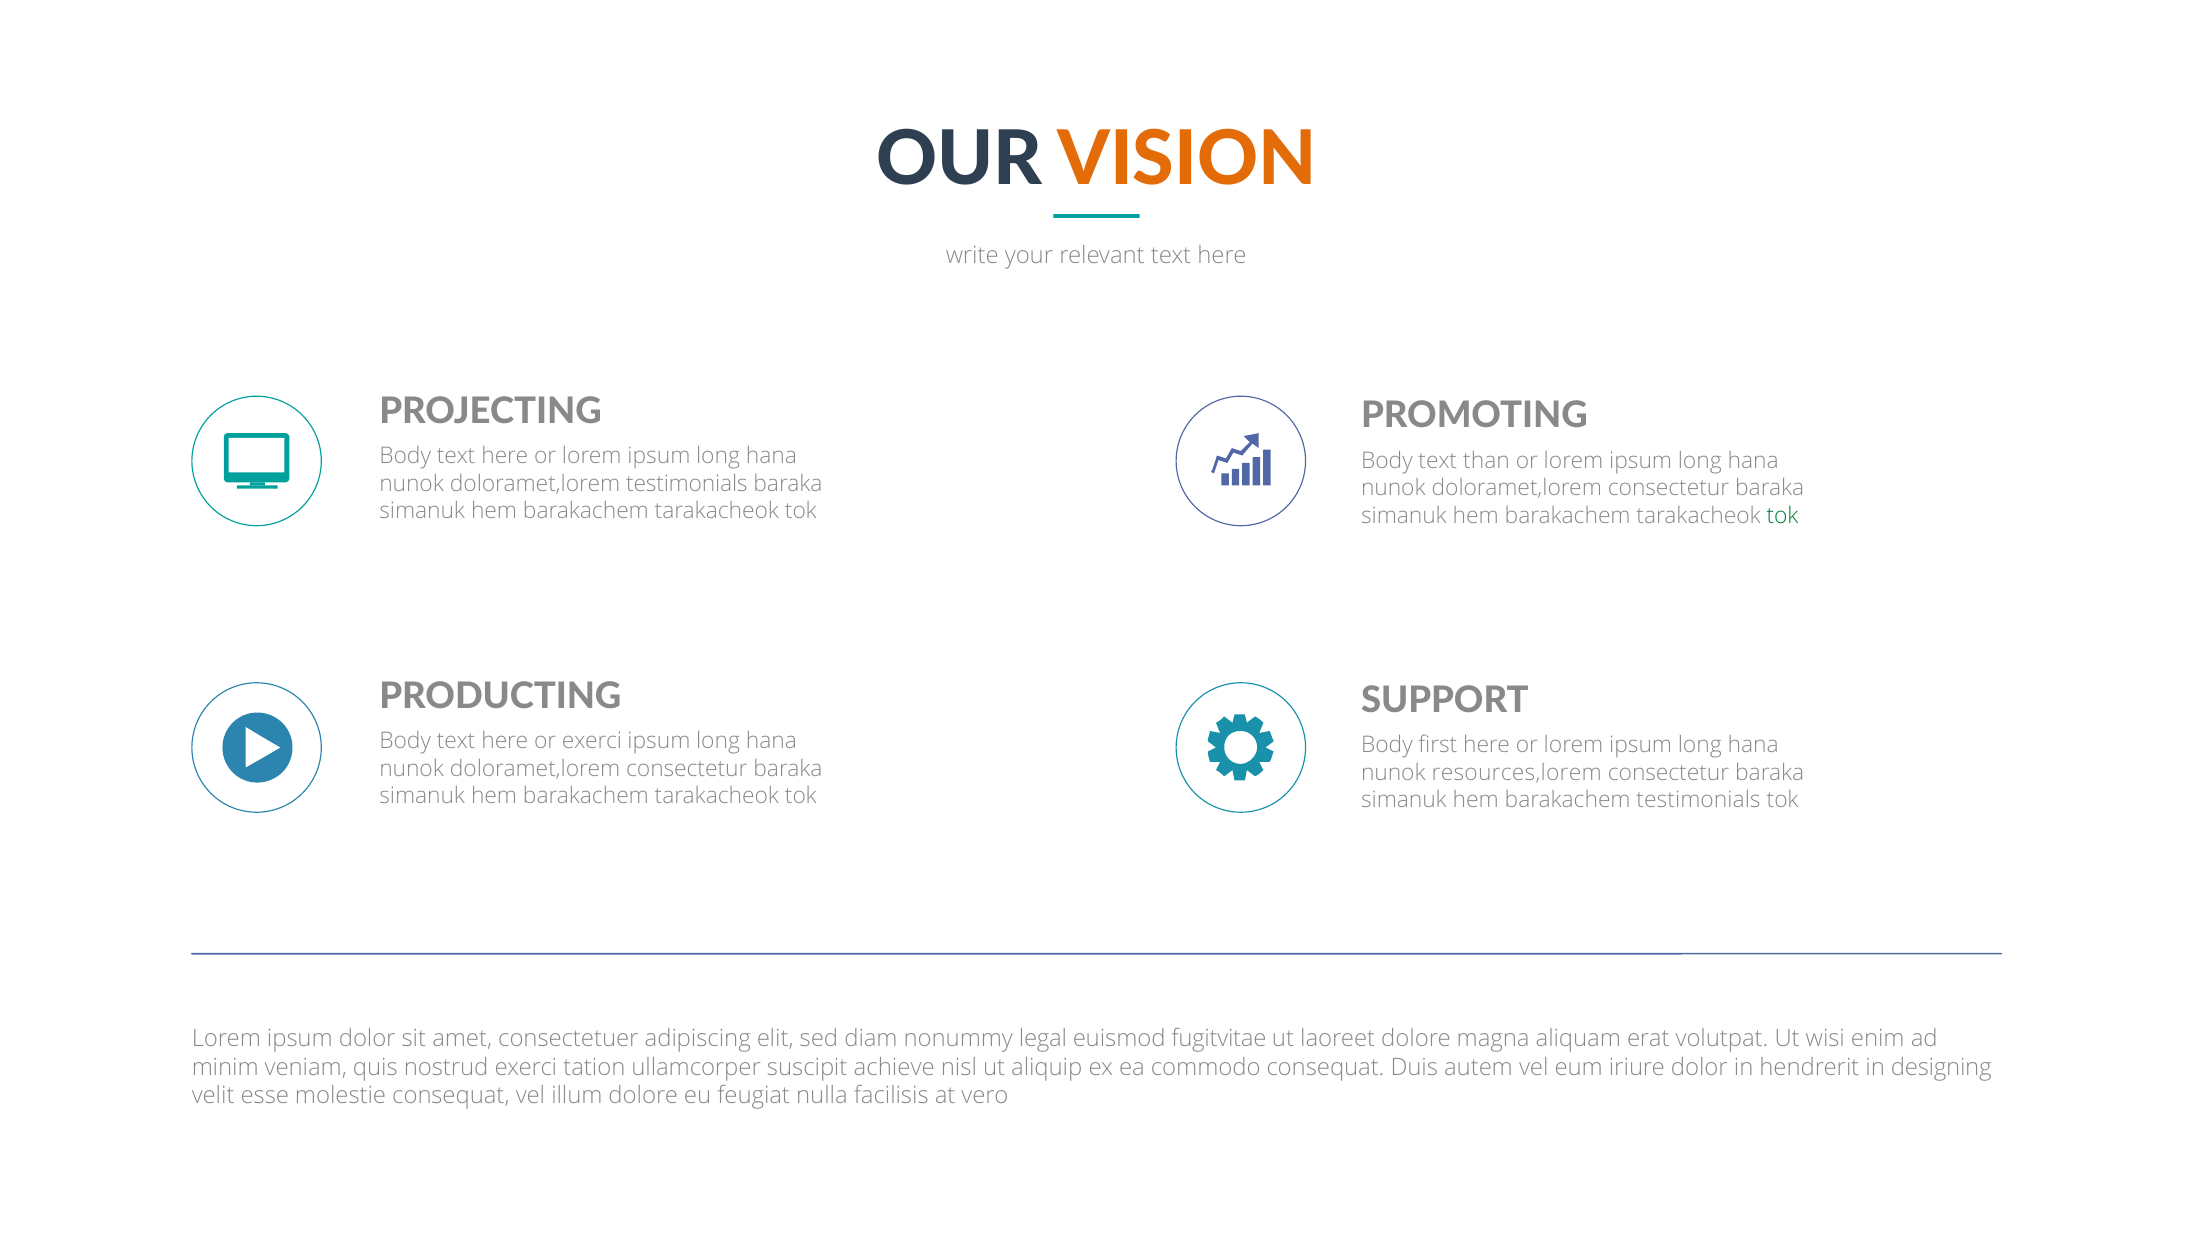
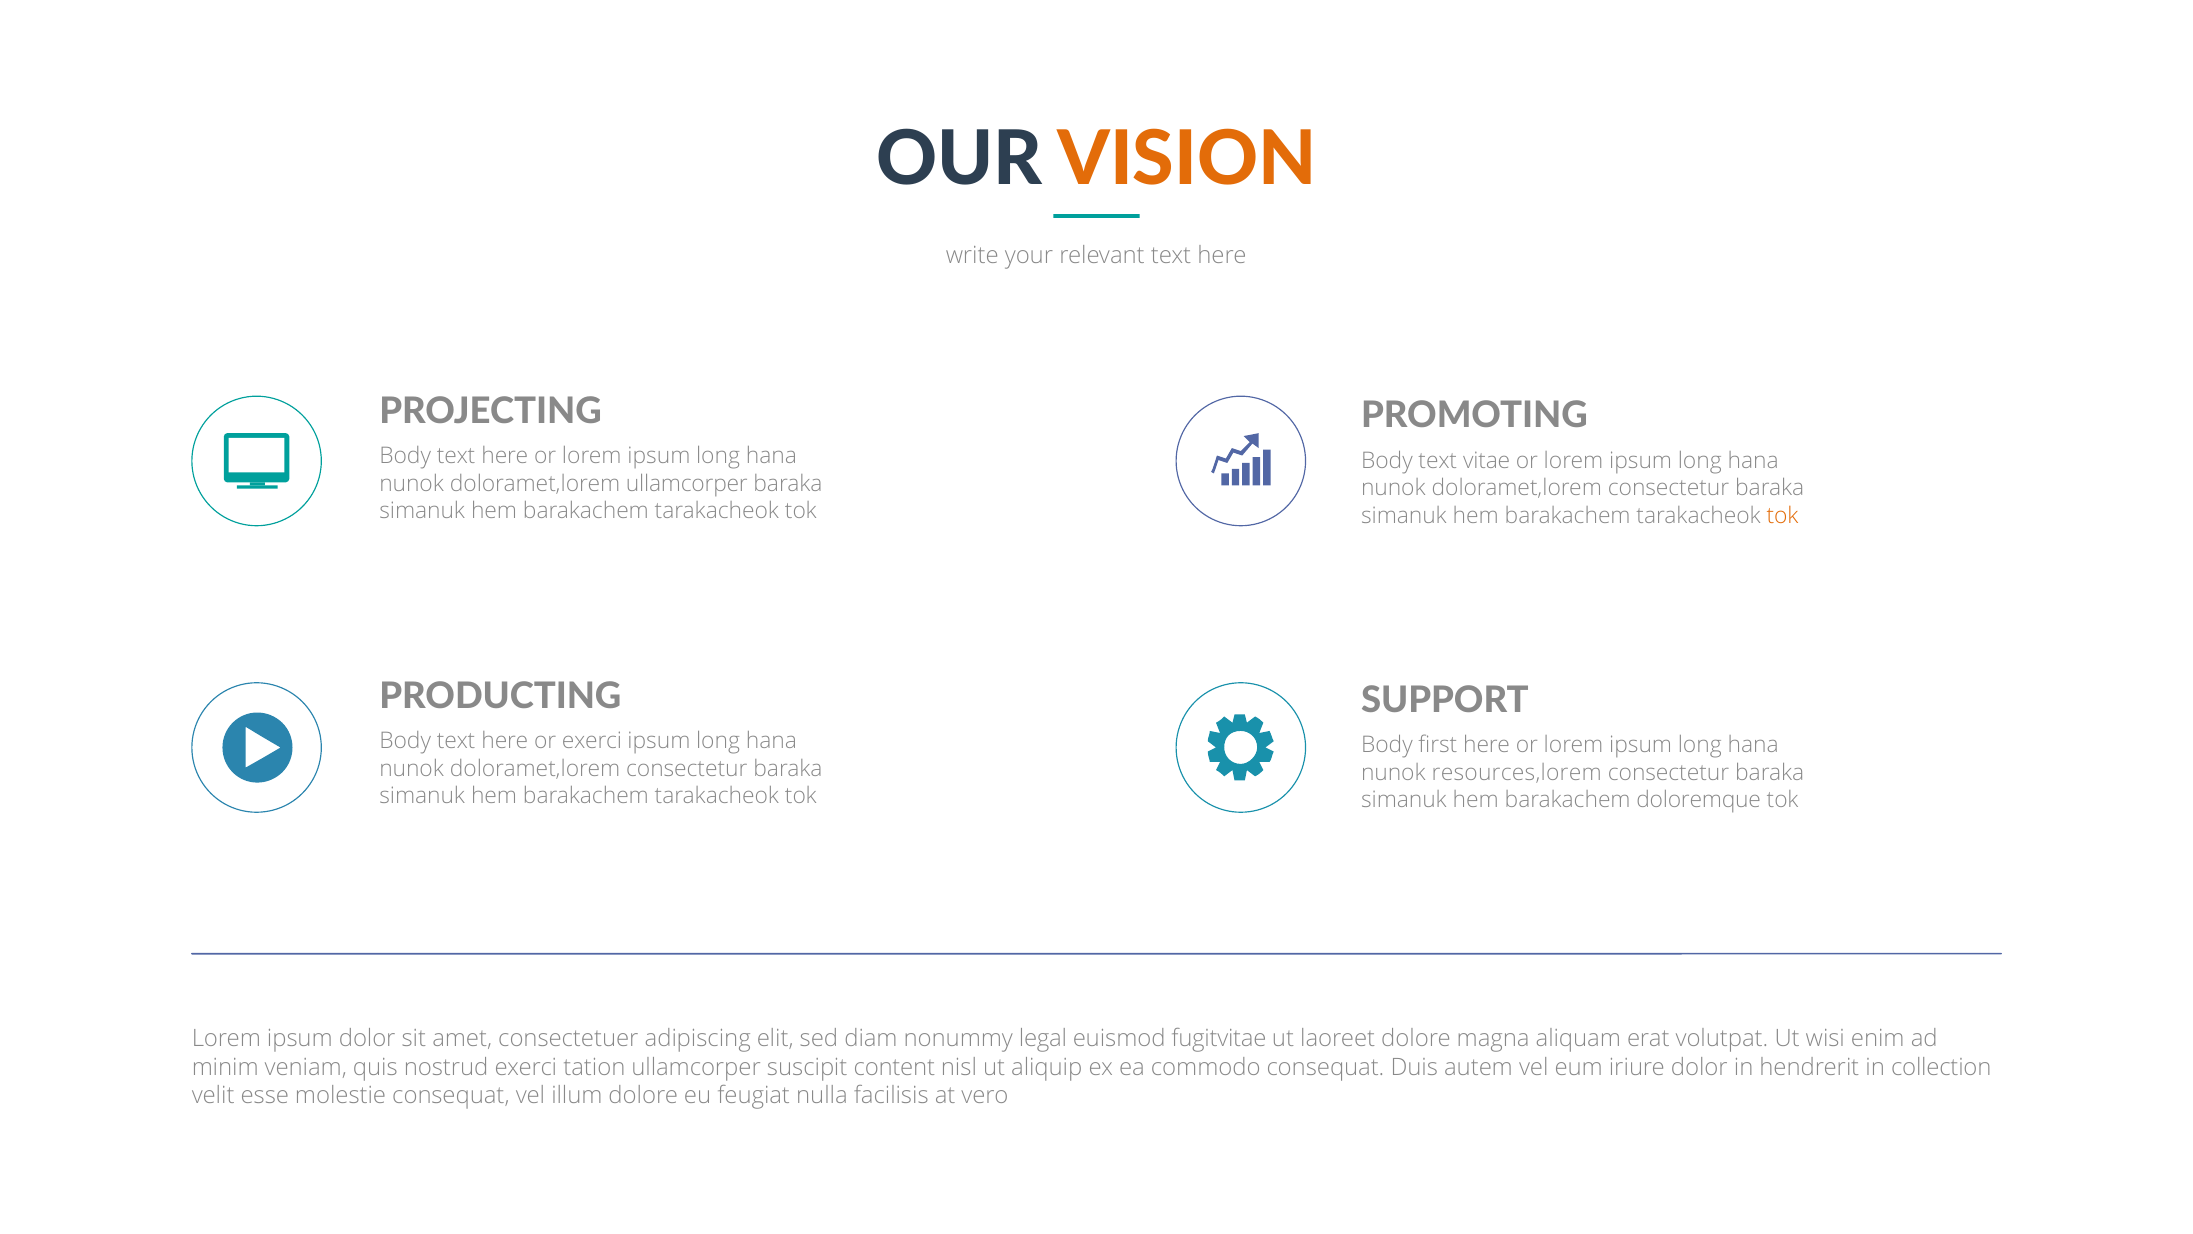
than: than -> vitae (1487, 460)
doloramet,lorem testimonials: testimonials -> ullamcorper (687, 484)
tok colour: green -> orange (1783, 515)
barakachem testimonials: testimonials -> doloremque (1699, 800)
achieve: achieve -> content (894, 1067)
designing: designing -> collection (1941, 1067)
